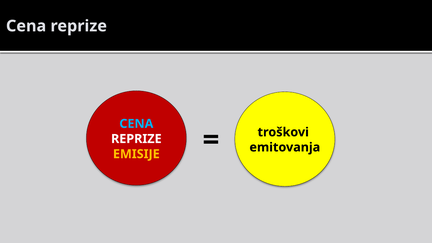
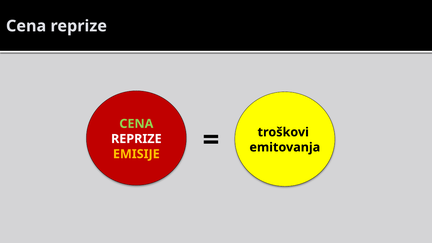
CENA colour: light blue -> light green (136, 124)
